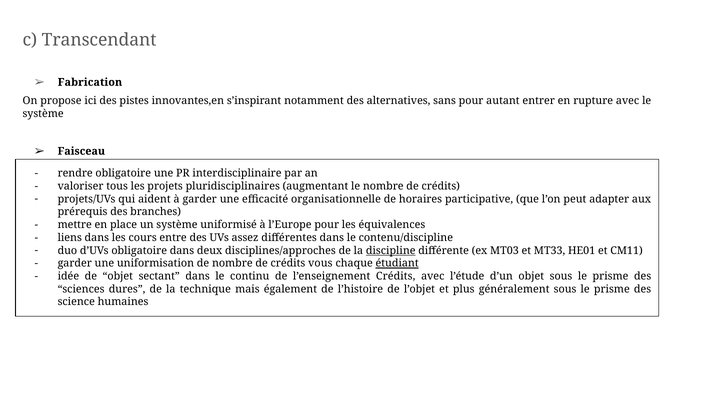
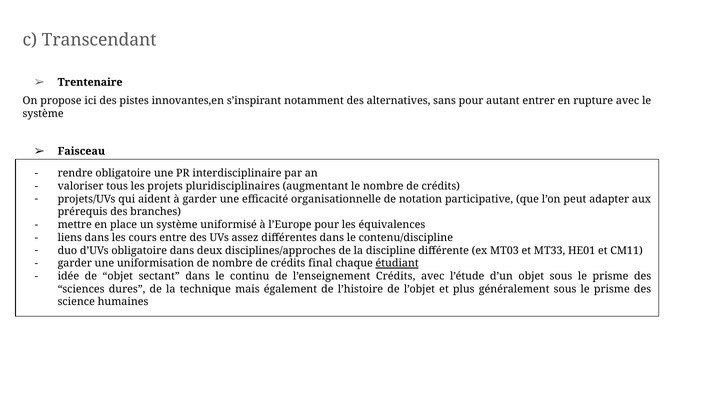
Fabrication: Fabrication -> Trentenaire (90, 82)
horaires: horaires -> notation (421, 199)
discipline underline: present -> none (391, 251)
vous: vous -> final (320, 264)
